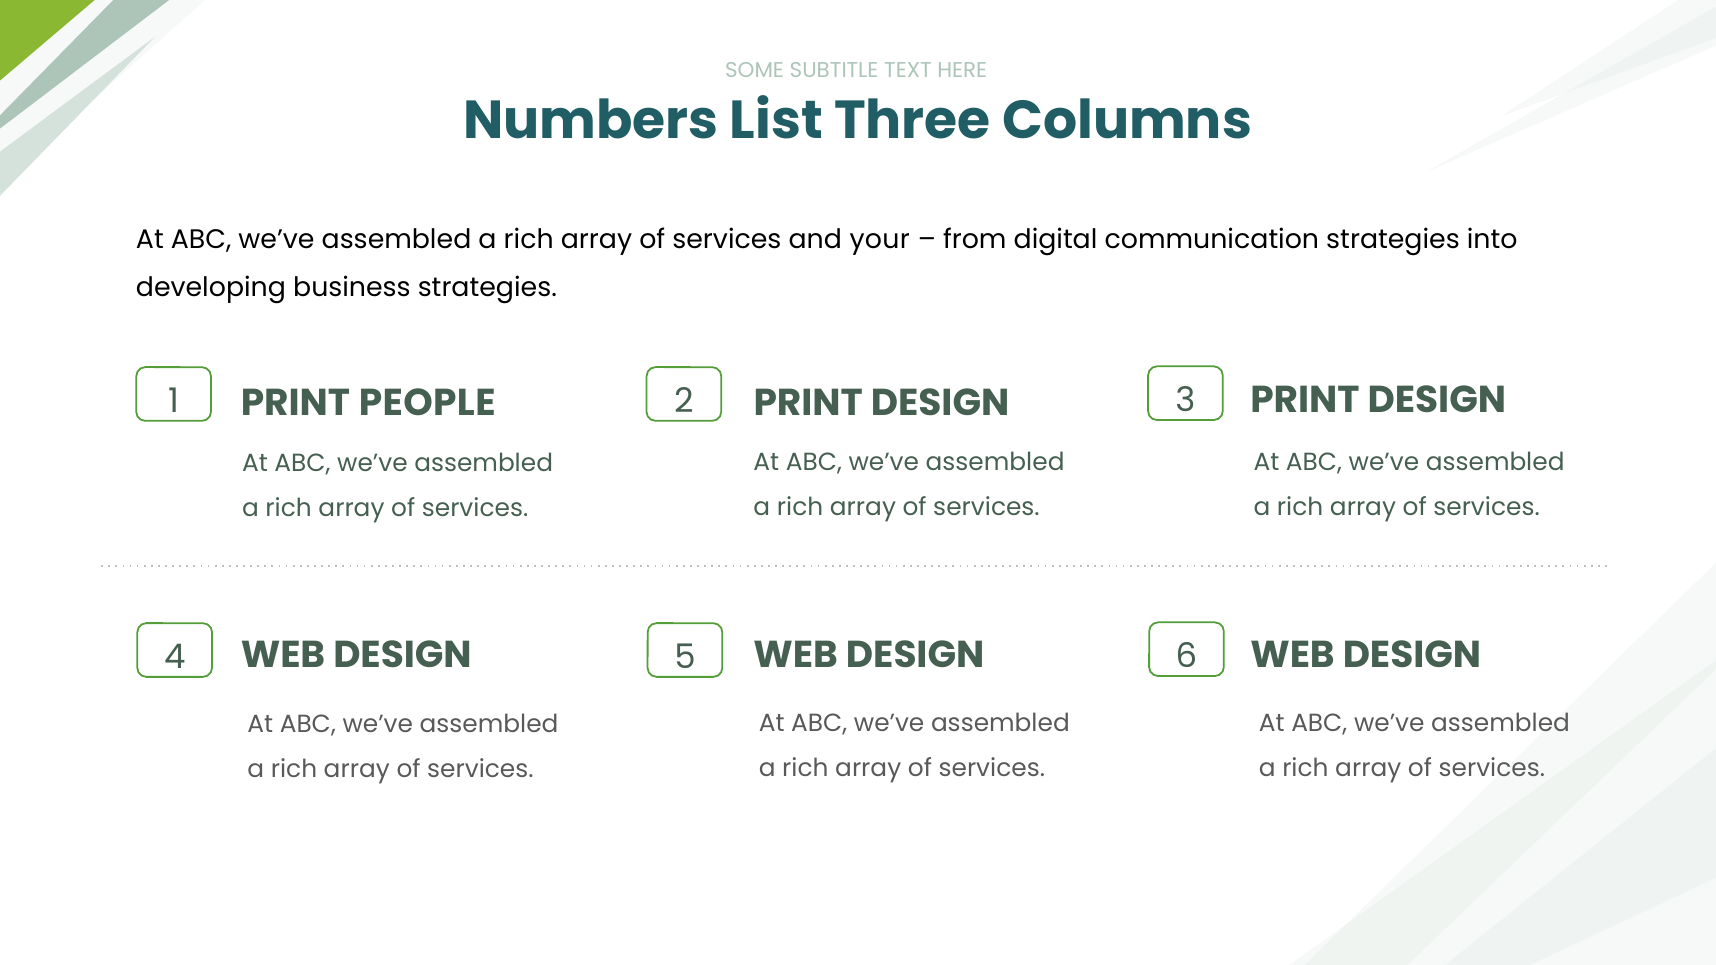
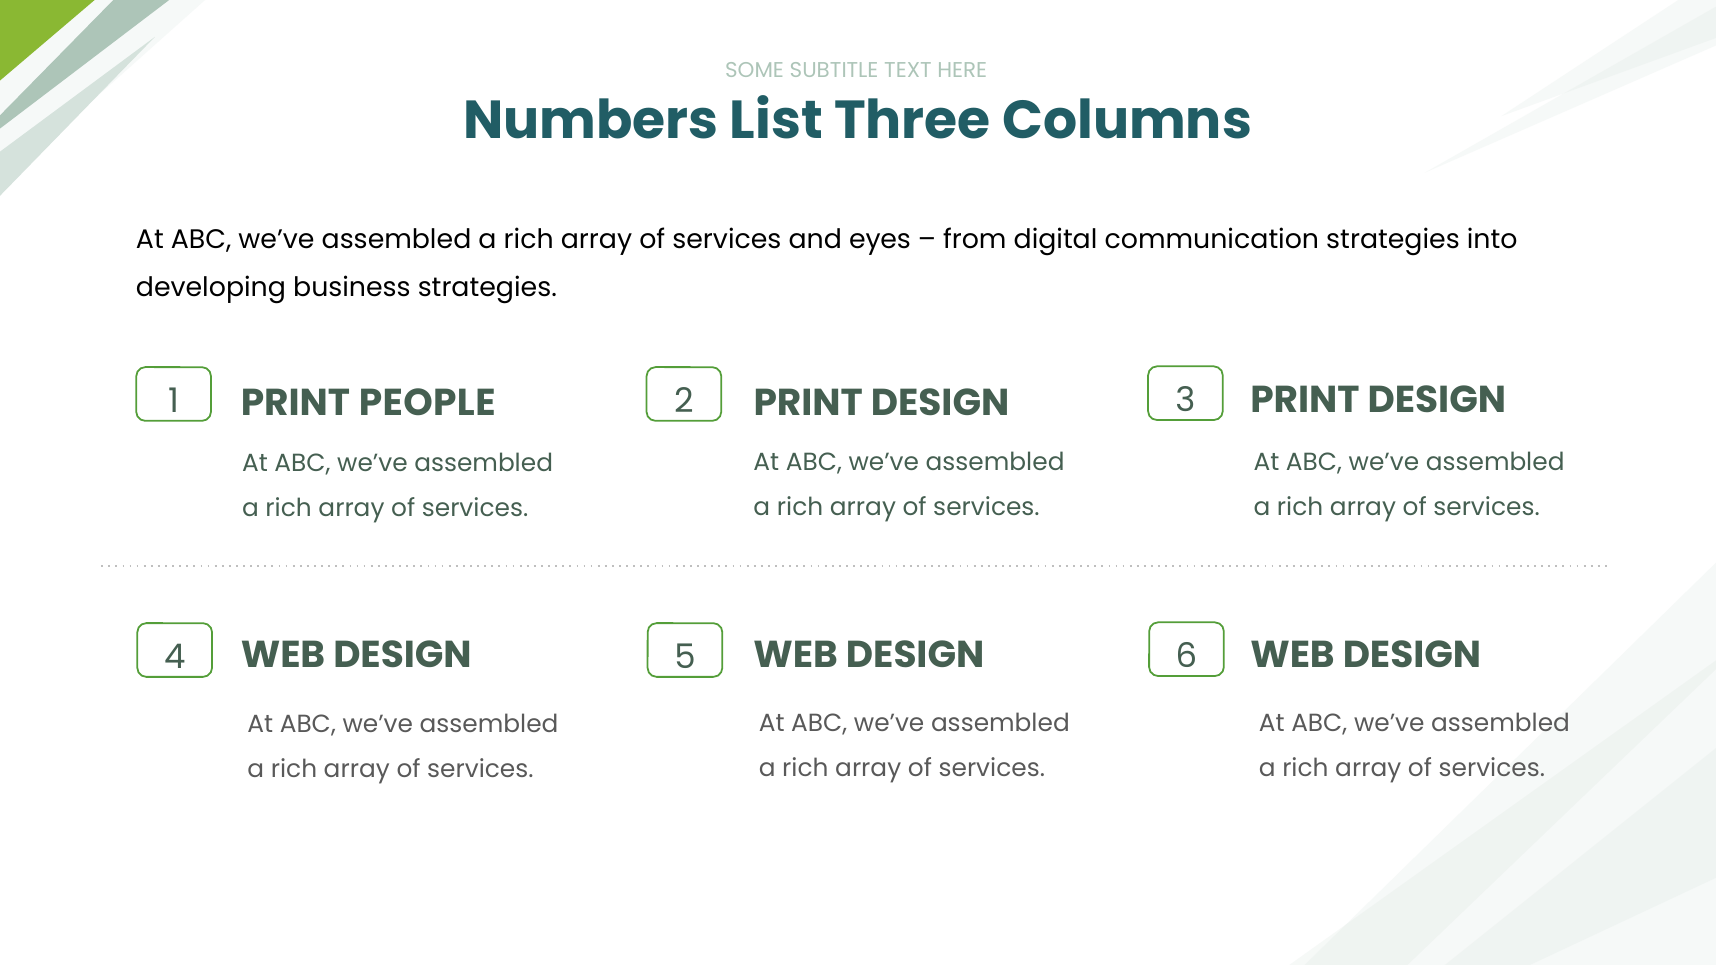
your: your -> eyes (880, 239)
